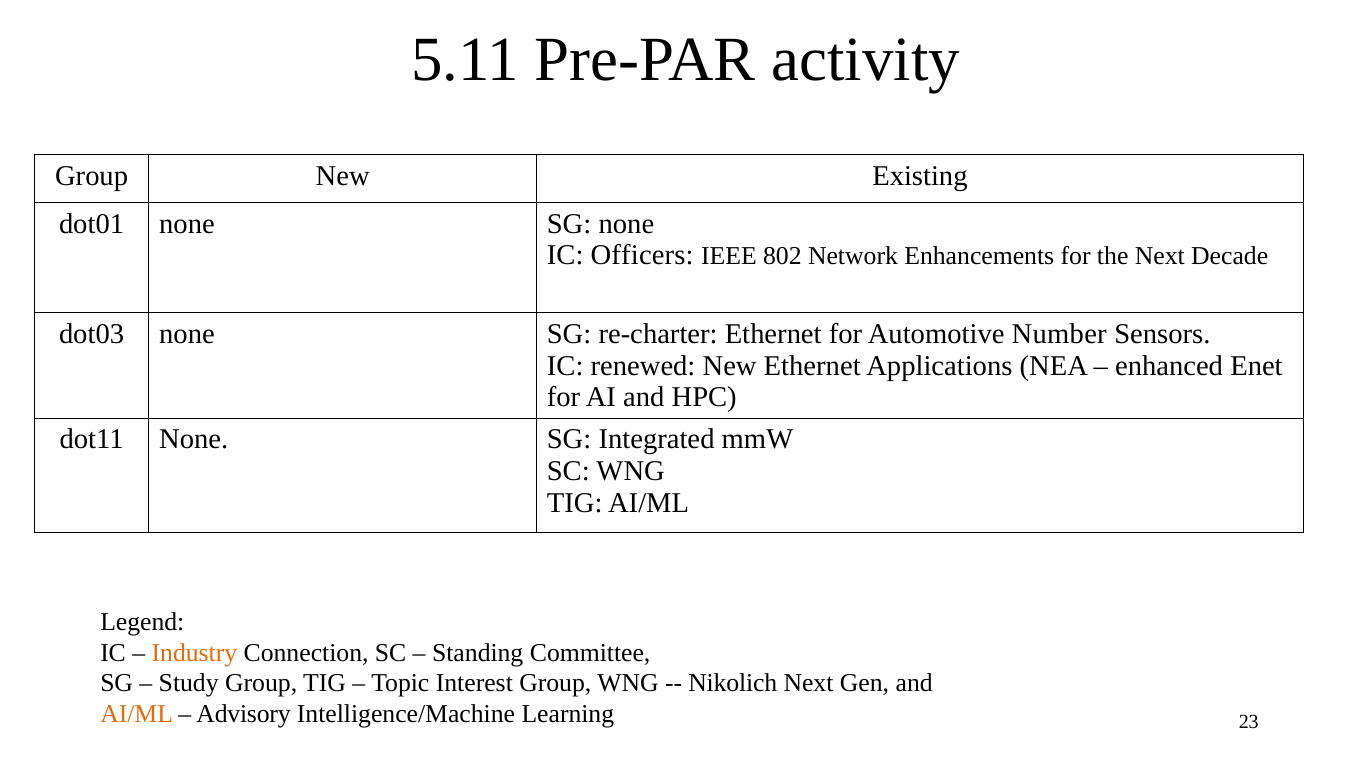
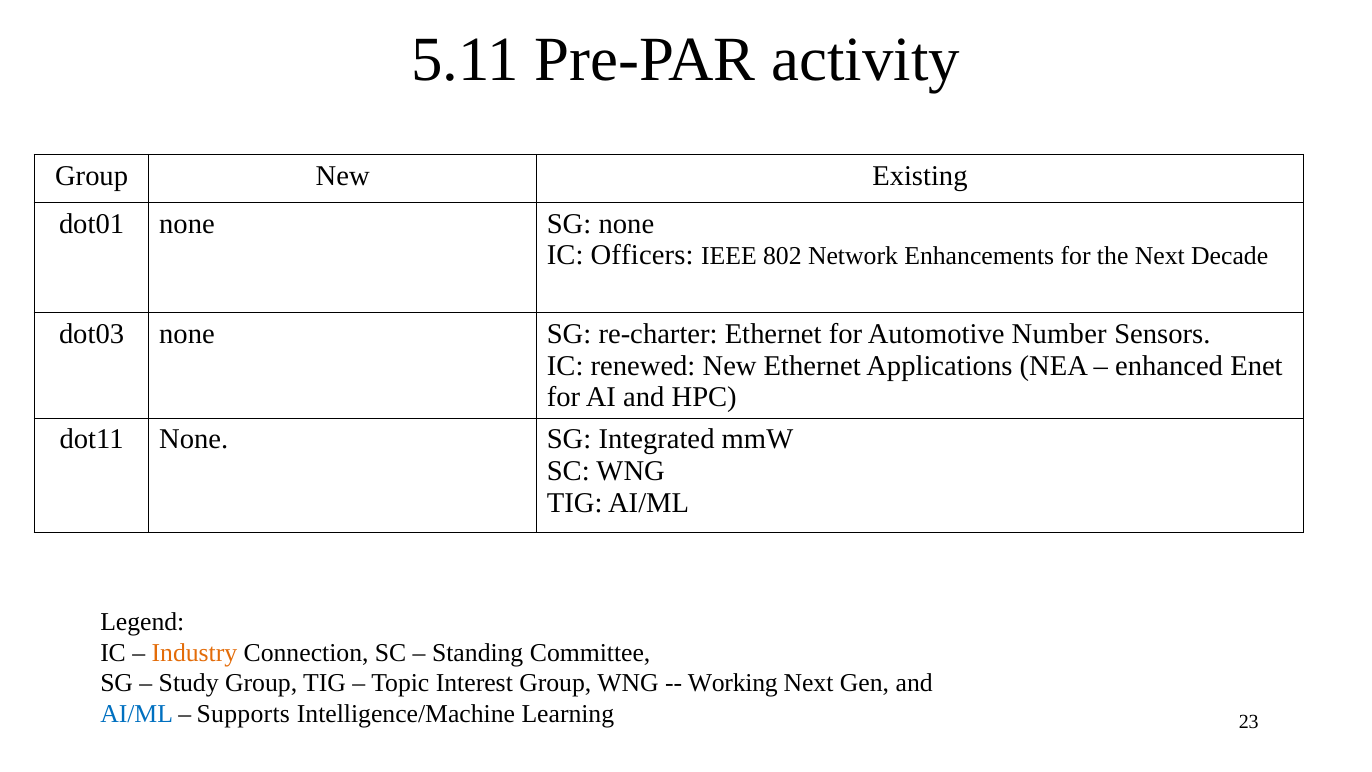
Nikolich: Nikolich -> Working (733, 683)
AI/ML colour: orange -> blue (137, 714)
Advisory: Advisory -> Supports (243, 714)
